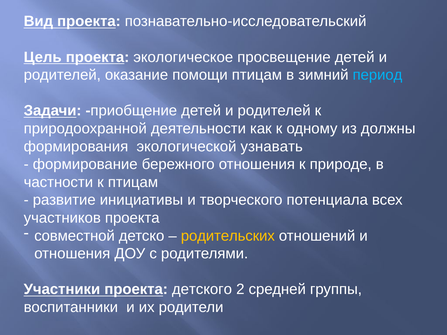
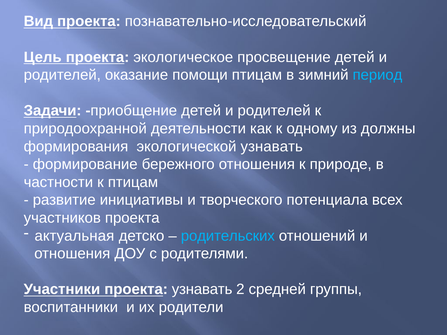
совместной: совместной -> актуальная (74, 236)
родительских colour: yellow -> light blue (228, 236)
проекта детского: детского -> узнавать (202, 290)
